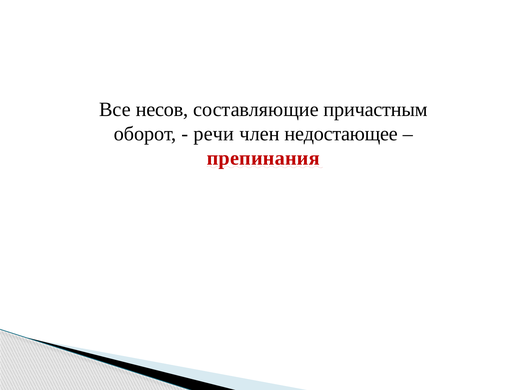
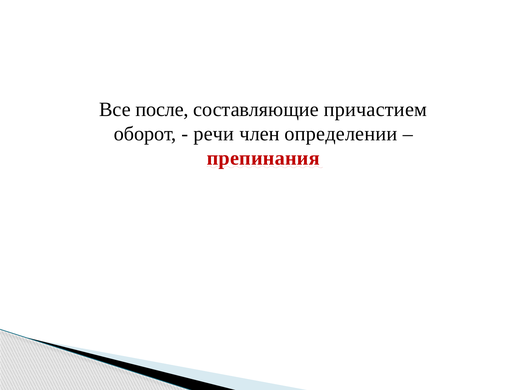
несов: несов -> после (162, 110)
причастным: причастным -> причастием (375, 110)
недостающее: недостающее -> определении (341, 134)
